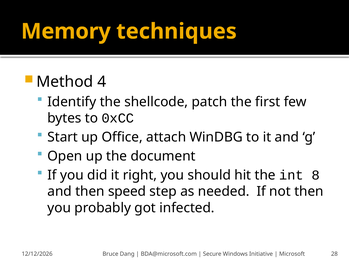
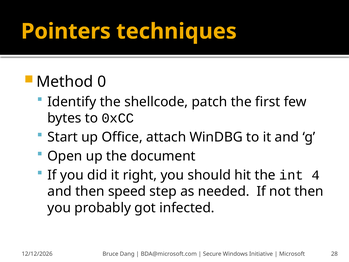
Memory: Memory -> Pointers (66, 31)
4: 4 -> 0 (102, 82)
8: 8 -> 4 (316, 175)
